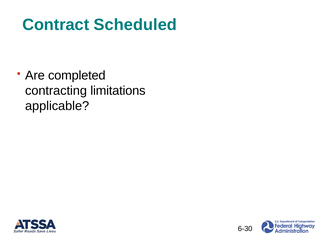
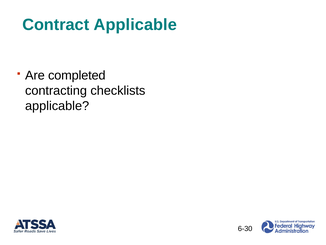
Contract Scheduled: Scheduled -> Applicable (135, 25)
limitations: limitations -> checklists (118, 91)
